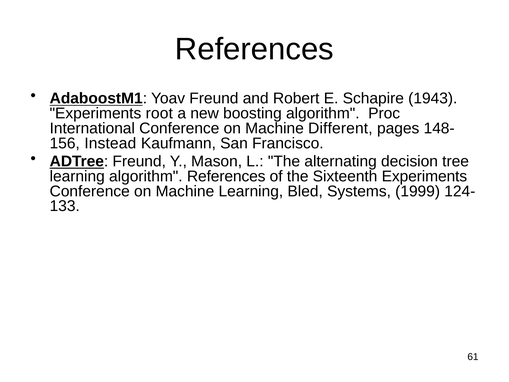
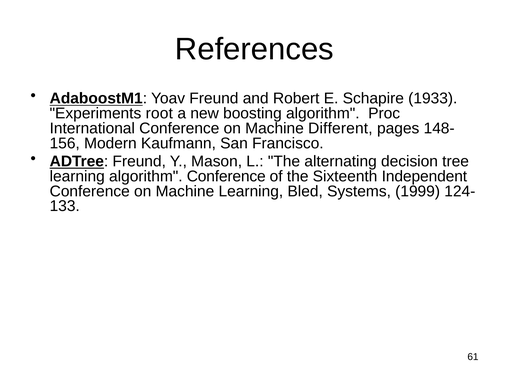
1943: 1943 -> 1933 (433, 98)
Instead: Instead -> Modern (110, 143)
algorithm References: References -> Conference (226, 176)
Sixteenth Experiments: Experiments -> Independent (424, 176)
